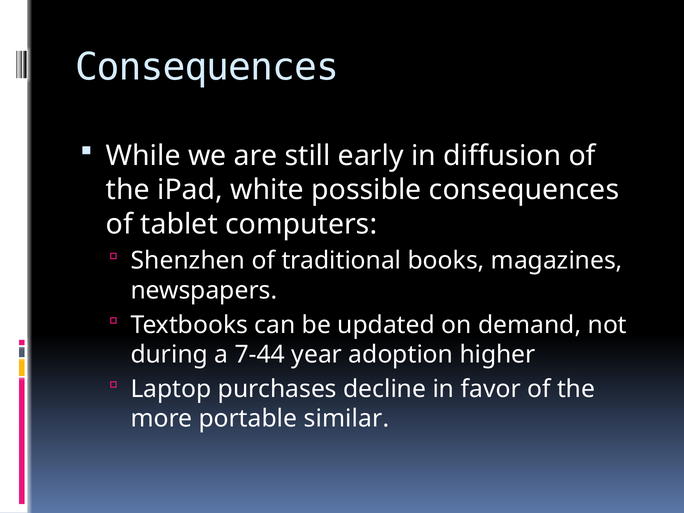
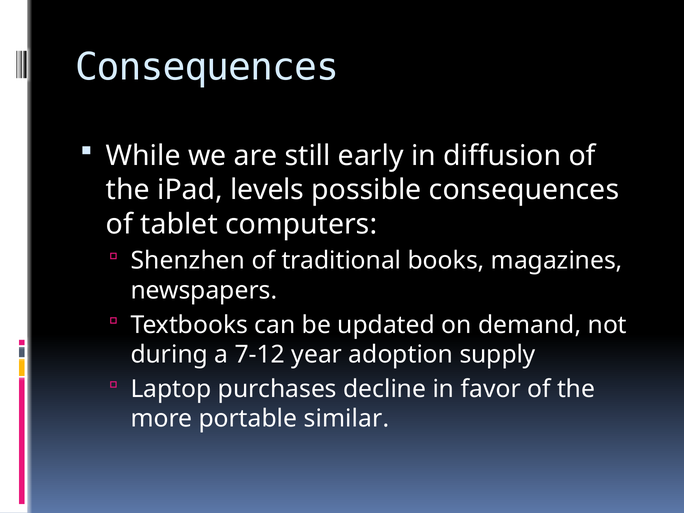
white: white -> levels (267, 190)
7-44: 7-44 -> 7-12 (260, 355)
higher: higher -> supply (498, 355)
